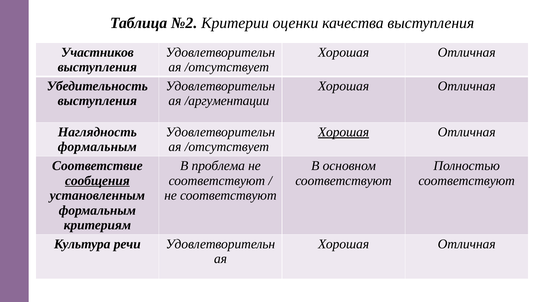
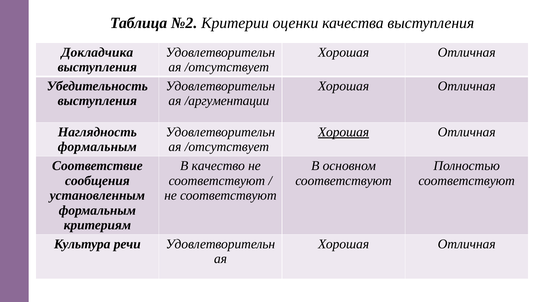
Участников: Участников -> Докладчика (97, 52)
проблема: проблема -> качество (218, 165)
сообщения underline: present -> none (97, 180)
